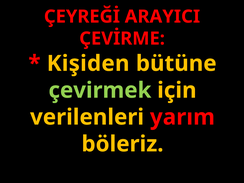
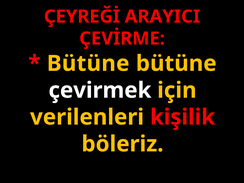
Kişiden: Kişiden -> Bütüne (88, 63)
çevirmek colour: light green -> white (100, 90)
yarım: yarım -> kişilik (183, 117)
